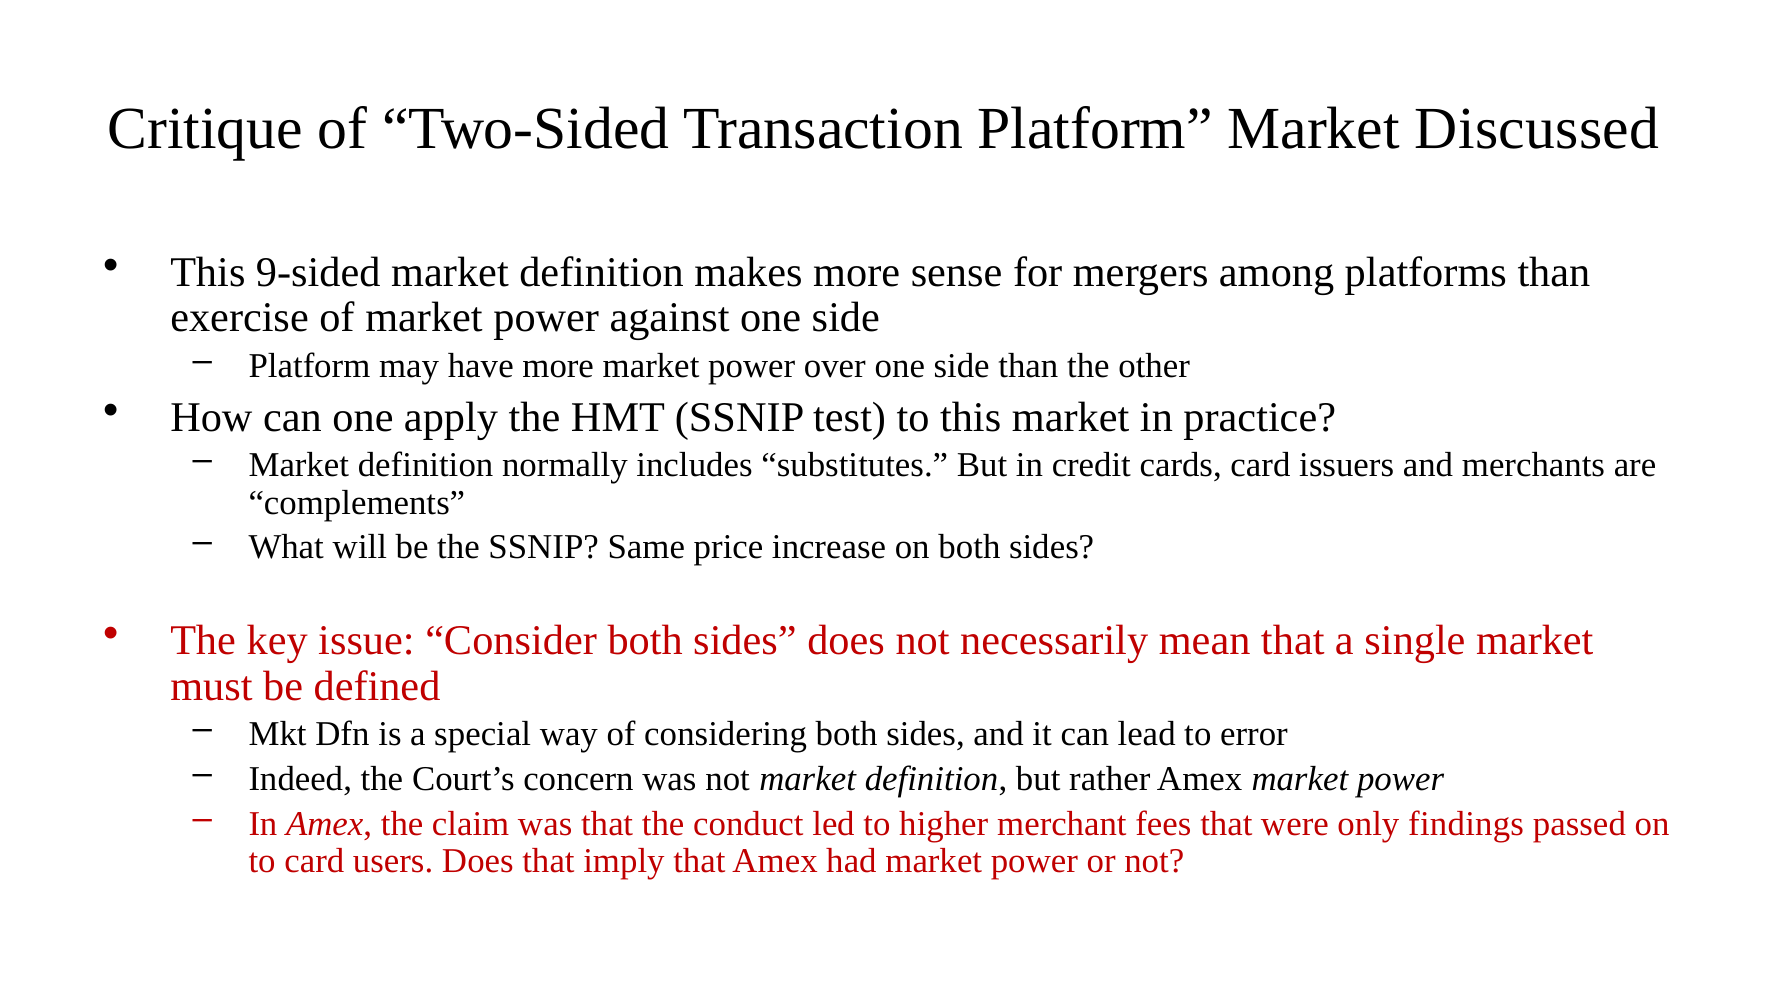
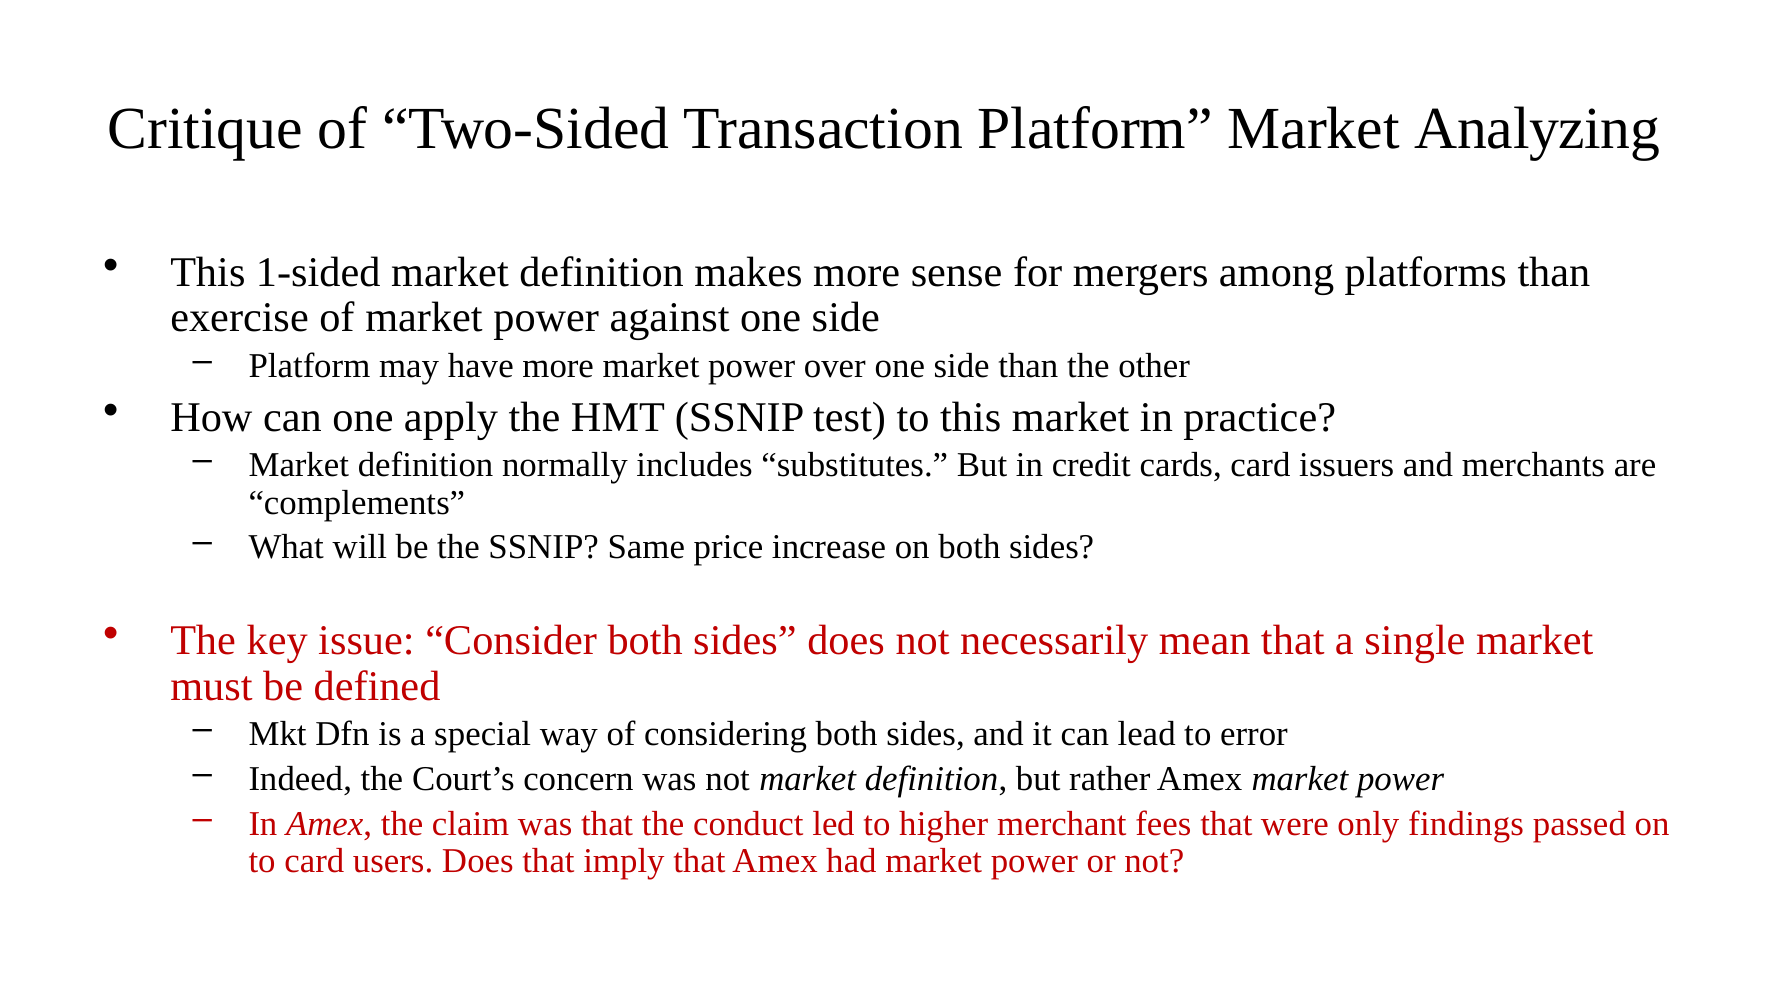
Discussed: Discussed -> Analyzing (1537, 128)
9-sided: 9-sided -> 1-sided (318, 272)
